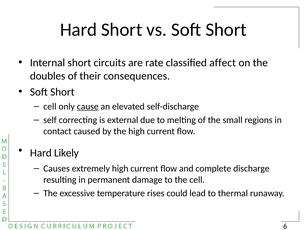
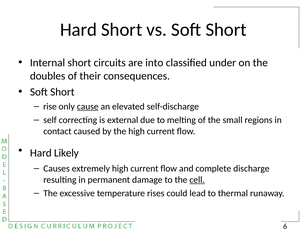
rate: rate -> into (154, 63)
affect: affect -> under (223, 63)
cell: cell -> rise (50, 107)
cell underline: none -> present (197, 180)
